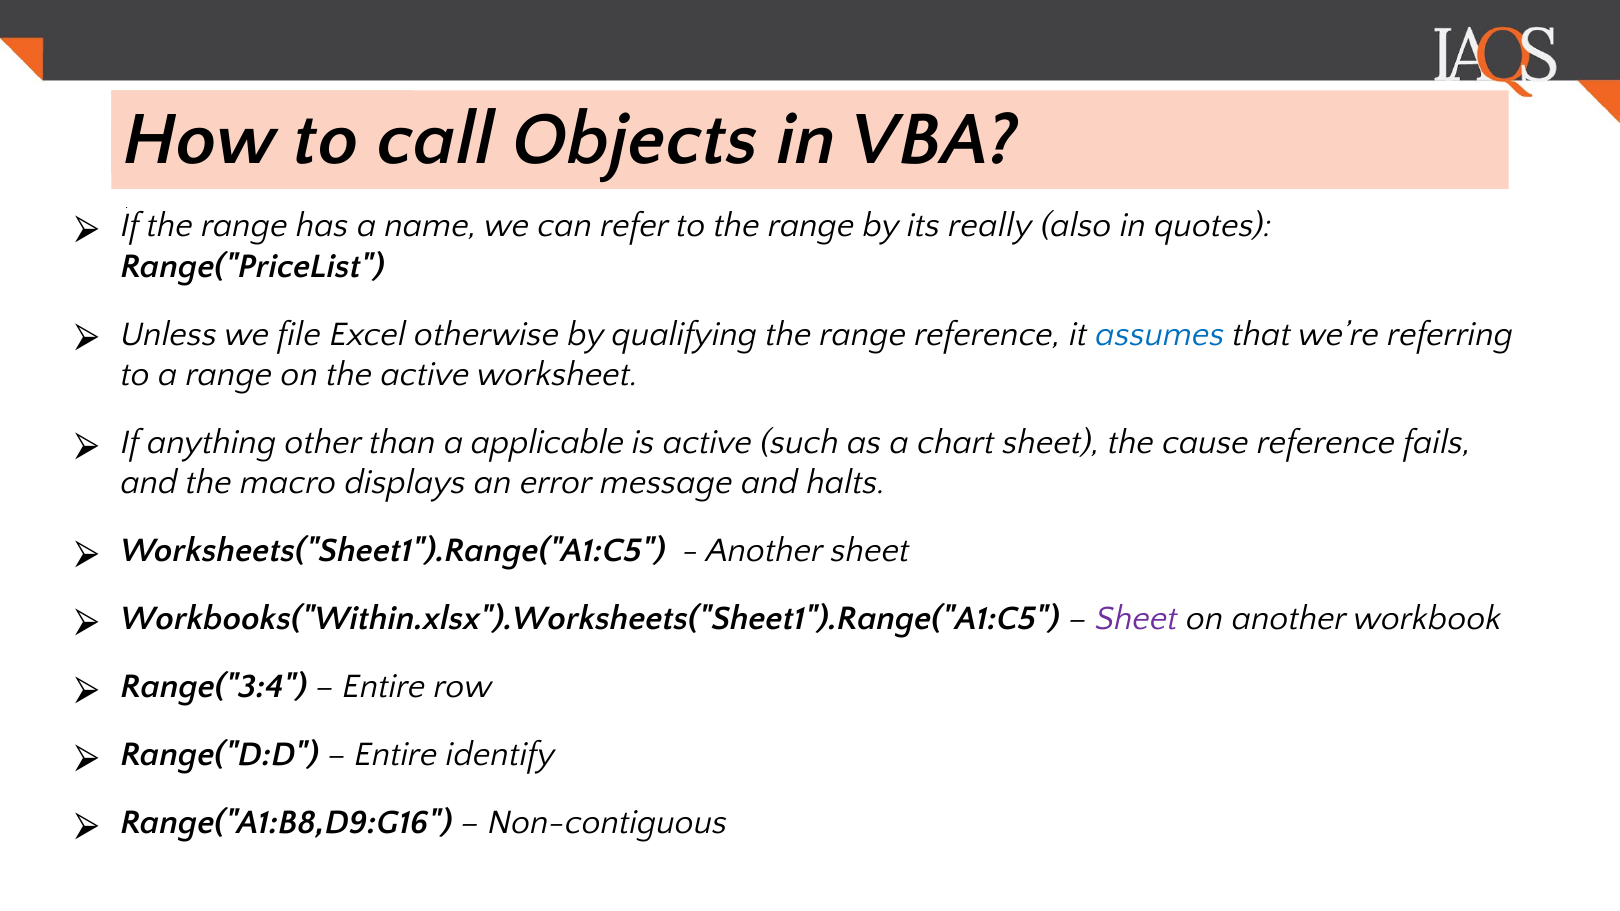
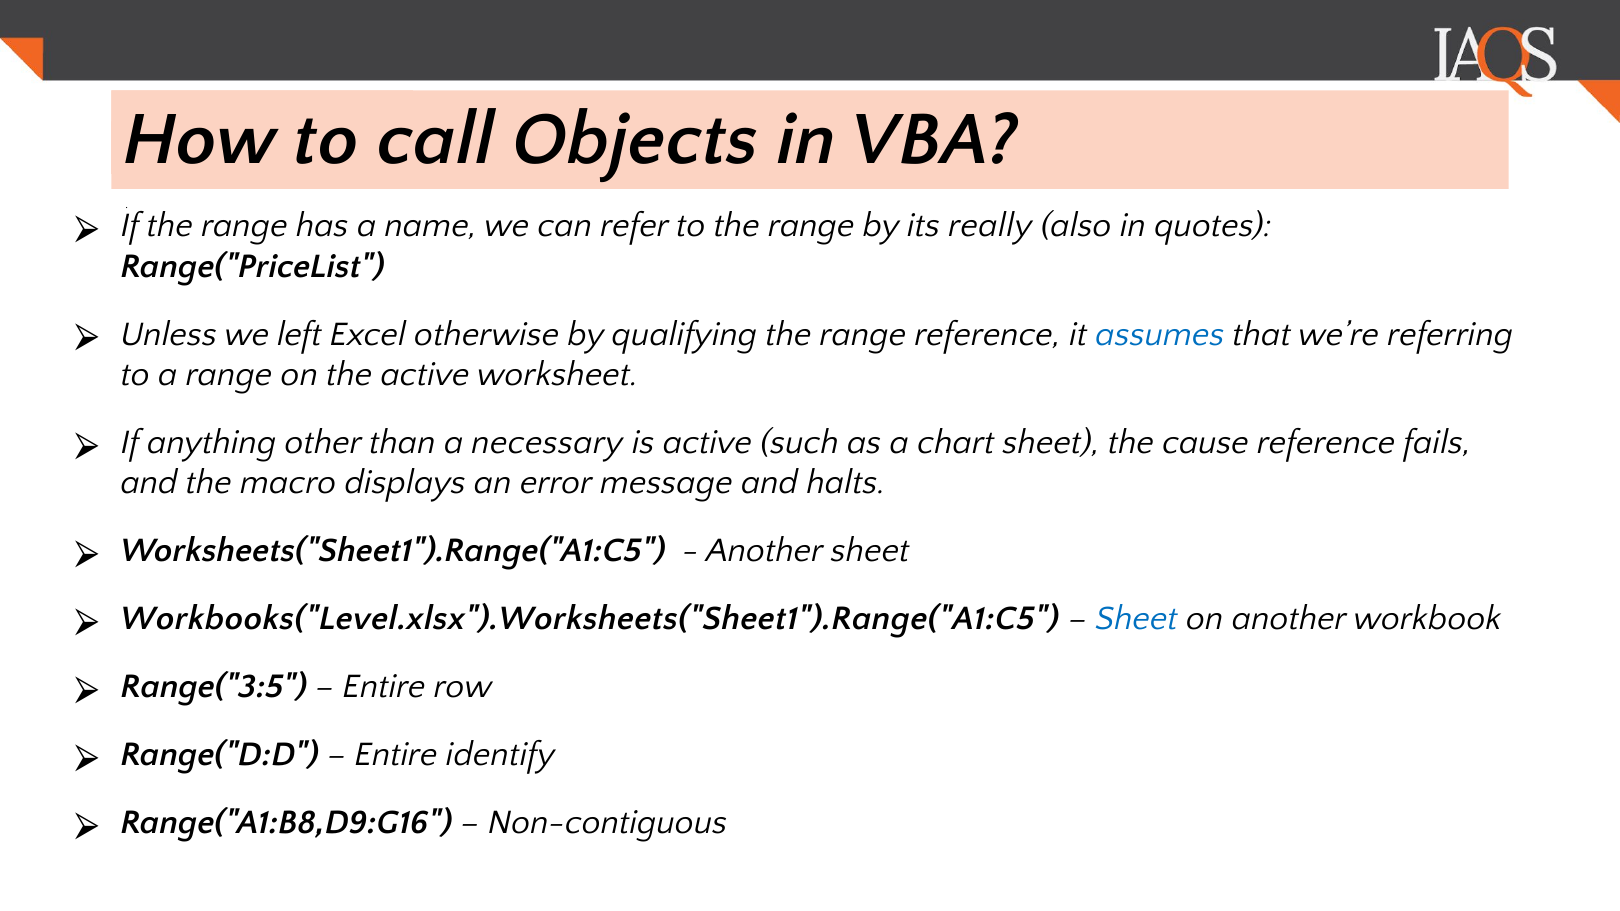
file: file -> left (299, 334)
applicable: applicable -> necessary (547, 442)
Workbooks("Within.xlsx").Worksheets("Sheet1").Range("A1:C5: Workbooks("Within.xlsx").Worksheets("Sheet1").Range("A1:C5 -> Workbooks("Level.xlsx").Worksheets("Sheet1").Range("A1:C5 (590, 619)
Sheet colour: purple -> blue (1137, 619)
Range("3:4: Range("3:4 -> Range("3:5 (214, 687)
